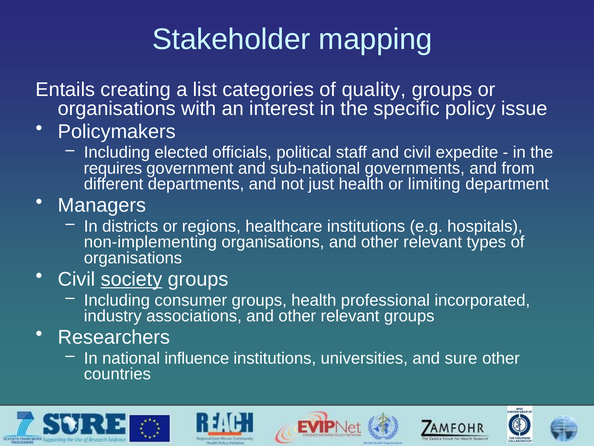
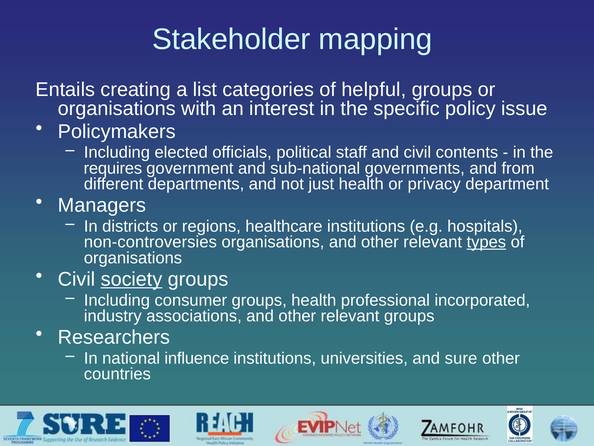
quality: quality -> helpful (374, 89)
expedite: expedite -> contents (467, 152)
limiting: limiting -> privacy (434, 184)
non-implementing: non-implementing -> non-controversies (150, 242)
types underline: none -> present (486, 242)
